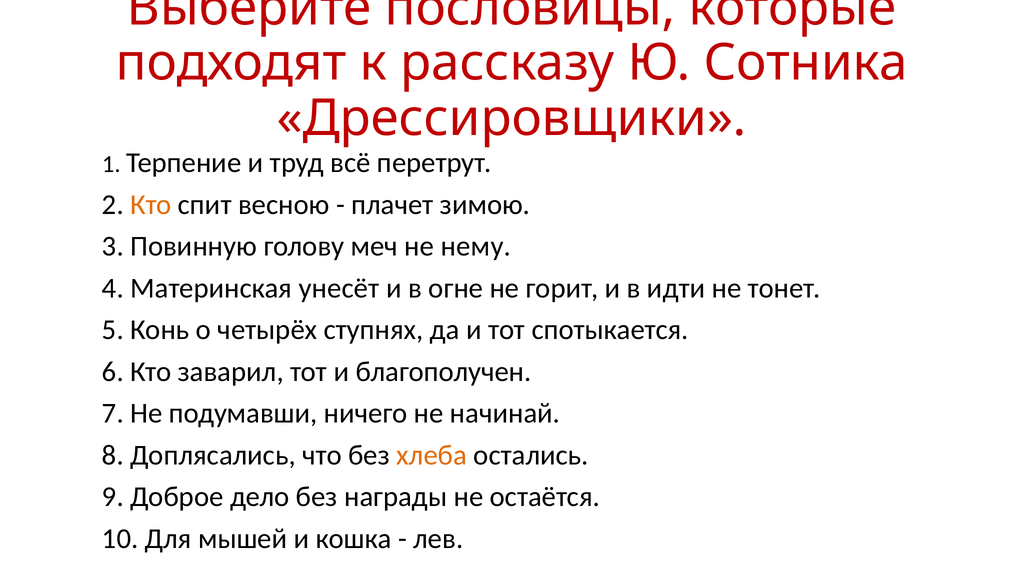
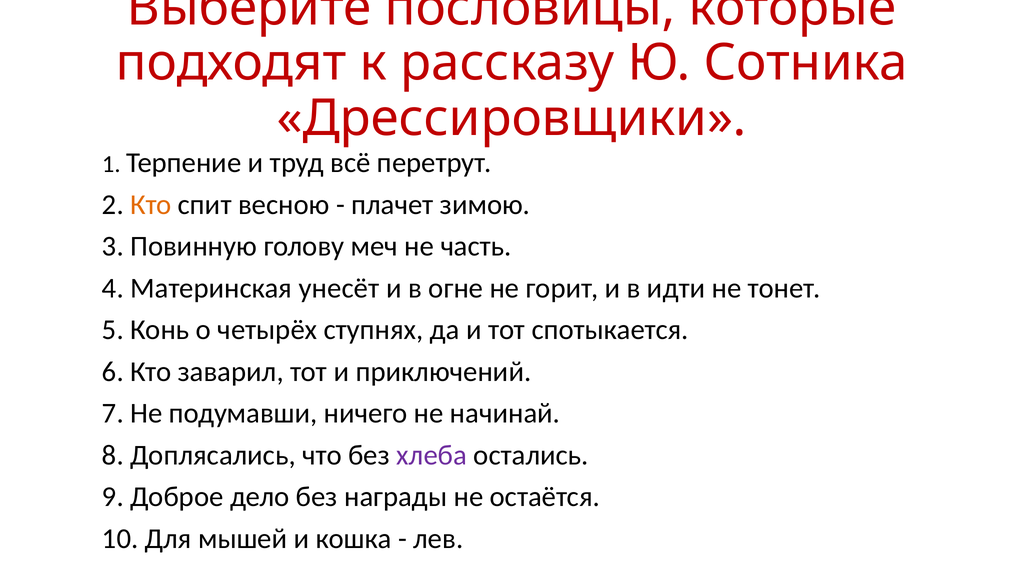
нему: нему -> часть (476, 246)
благополучен: благополучен -> приключений (443, 372)
хлеба colour: orange -> purple (432, 455)
